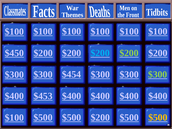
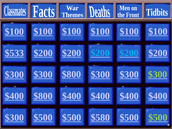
$200 colour: light green -> light blue (129, 53)
$450: $450 -> $533 (14, 53)
$454: $454 -> $800 (71, 74)
$453: $453 -> $800 (43, 96)
$200: $200 -> $580 (100, 118)
$500 colour: yellow -> light green (158, 118)
$100: $100 -> $300 (14, 118)
